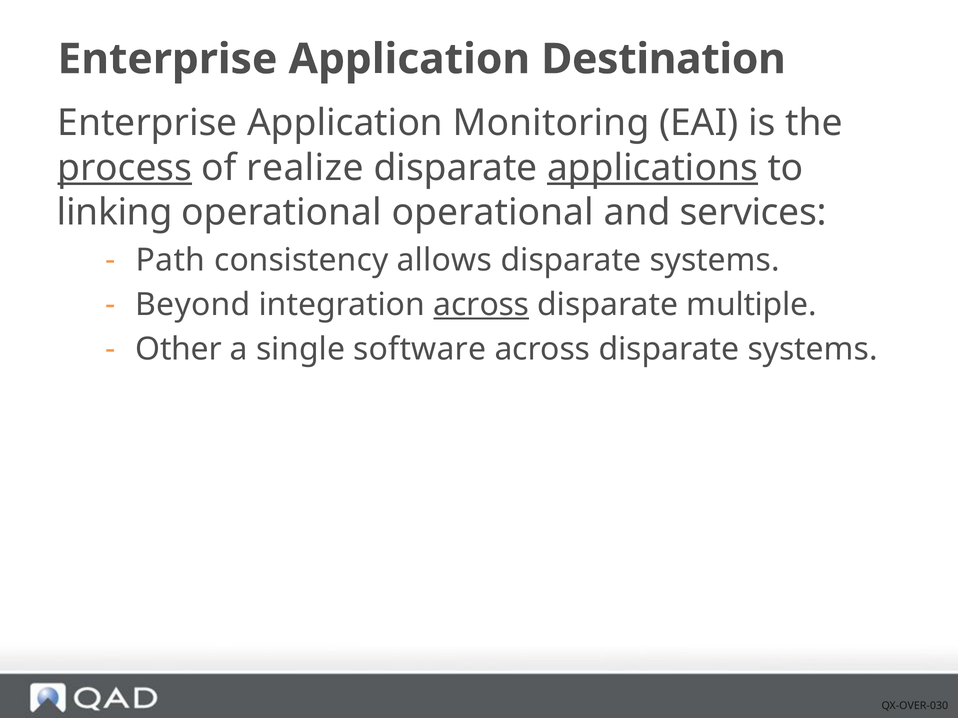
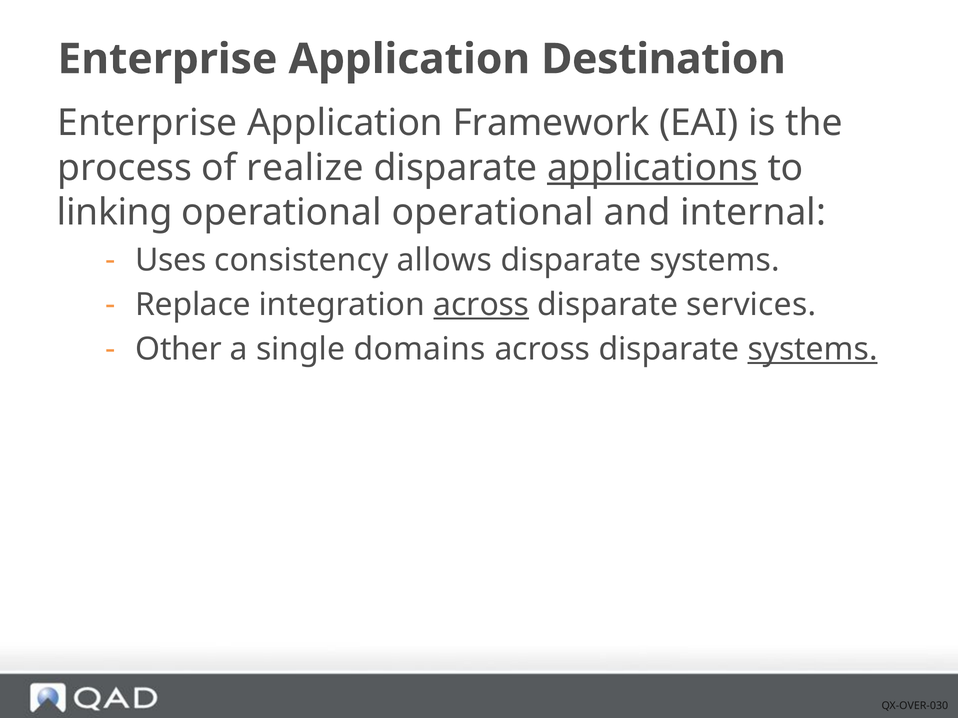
Monitoring: Monitoring -> Framework (551, 123)
process underline: present -> none (125, 168)
services: services -> internal (753, 213)
Path: Path -> Uses (171, 260)
Beyond: Beyond -> Replace (193, 305)
multiple: multiple -> services (751, 305)
software: software -> domains (420, 350)
systems underline: none -> present (813, 350)
